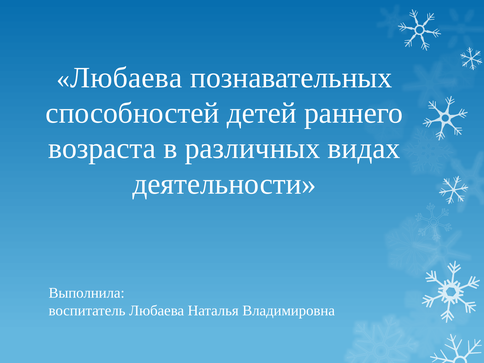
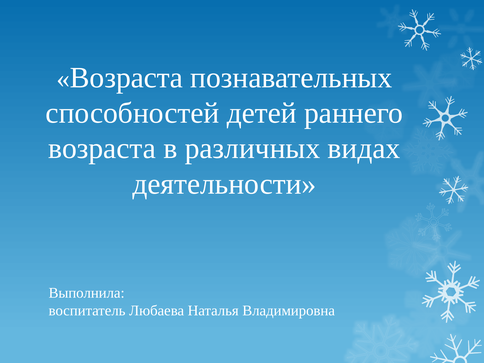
Любаева: Любаева -> Возраста (126, 78)
